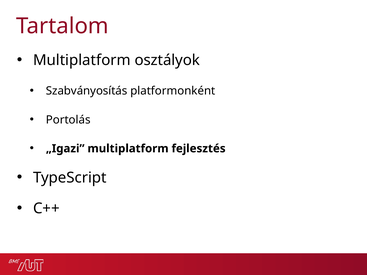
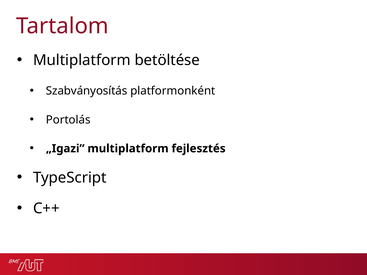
osztályok: osztályok -> betöltése (167, 60)
